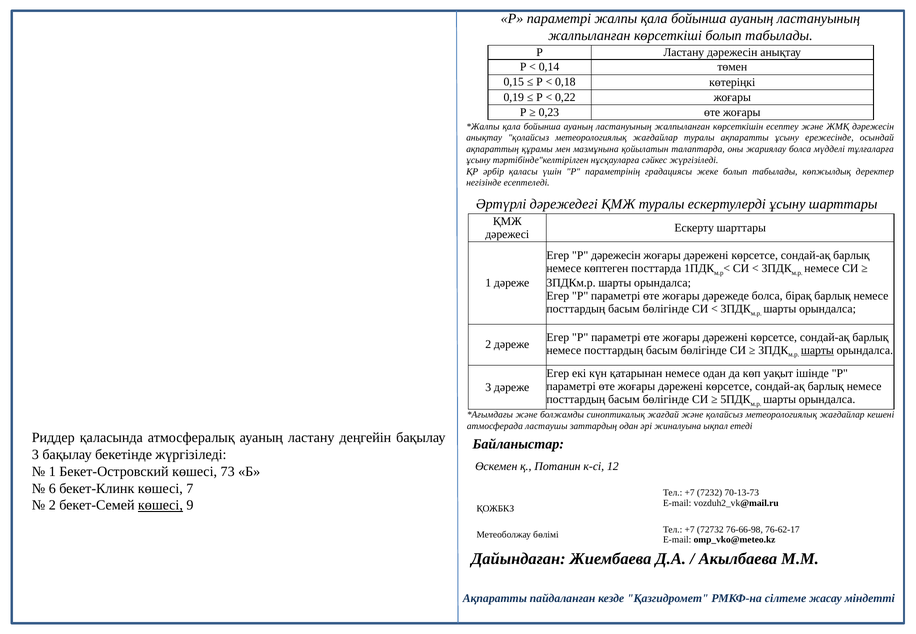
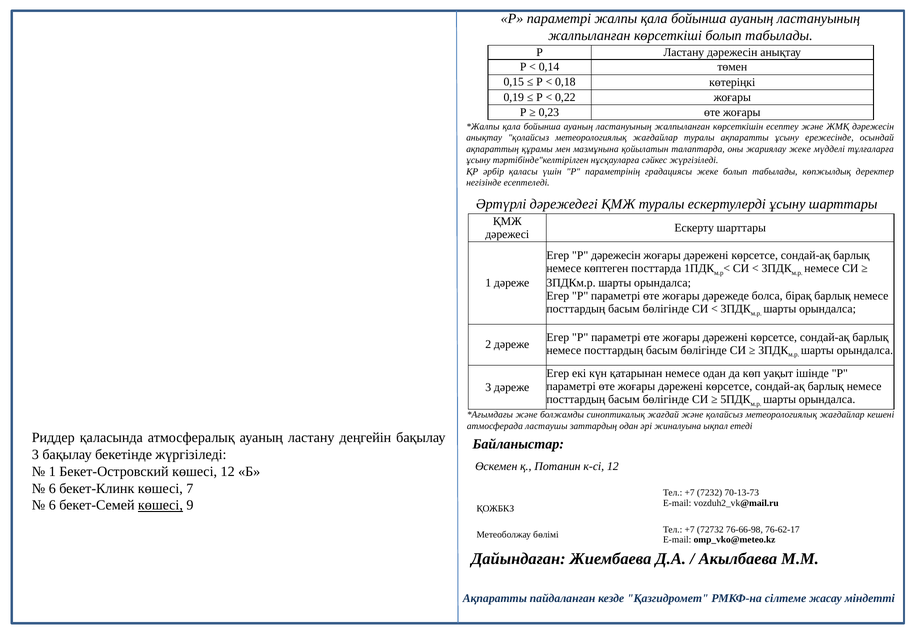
жариялау болса: болса -> жеке (800, 149)
шарты underline: present -> none (817, 350)
көшесі 73: 73 -> 12 (228, 472)
2: 2 -> 6 (52, 505)
